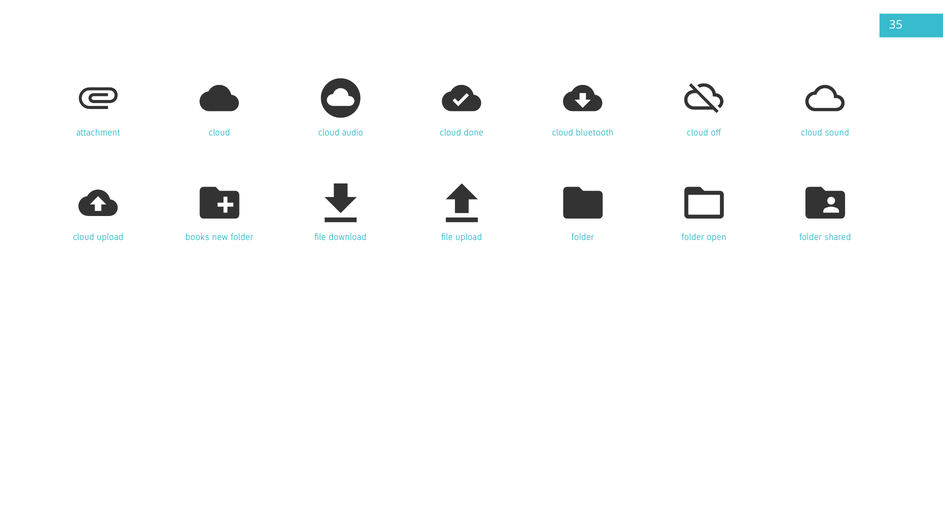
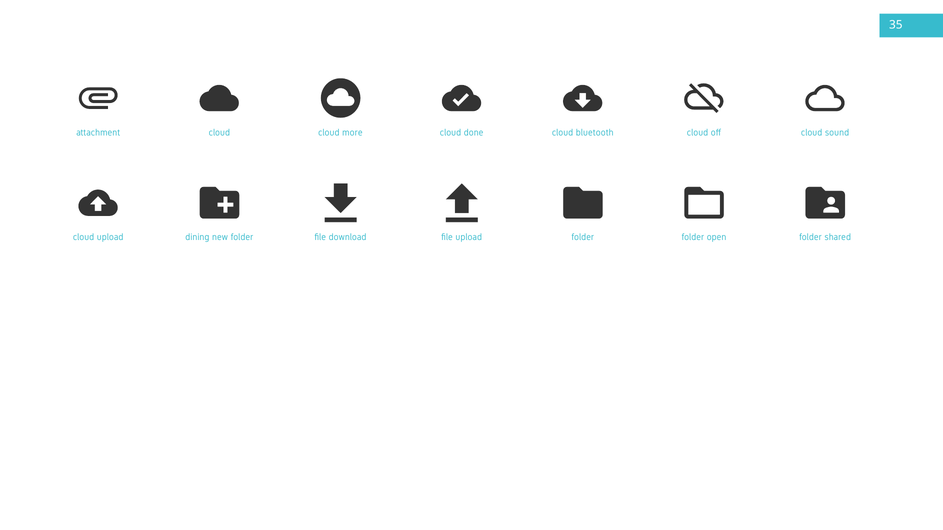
audio: audio -> more (352, 133)
books: books -> dining (197, 238)
